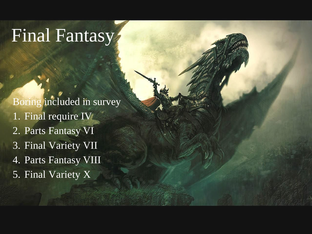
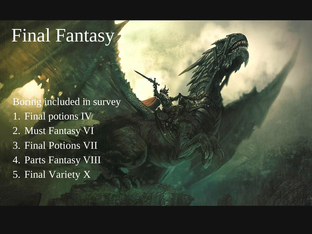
require: require -> potions (63, 116)
Parts: Parts -> Must (35, 131)
Variety: Variety -> Potions (64, 145)
